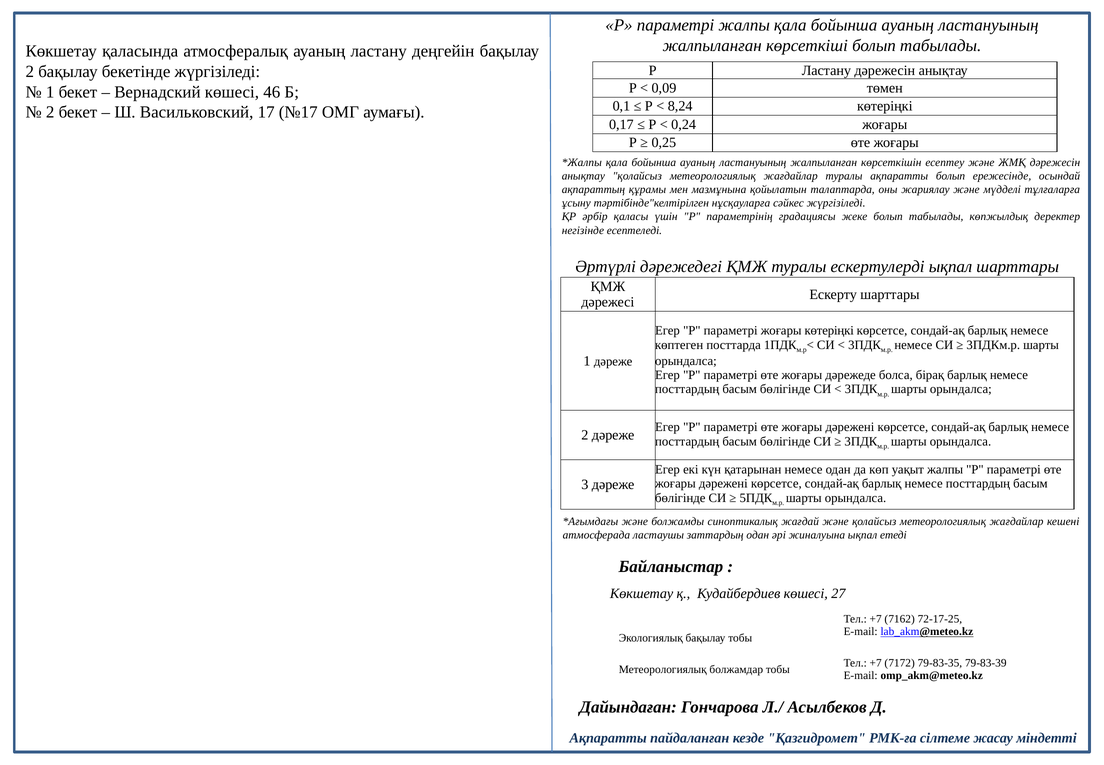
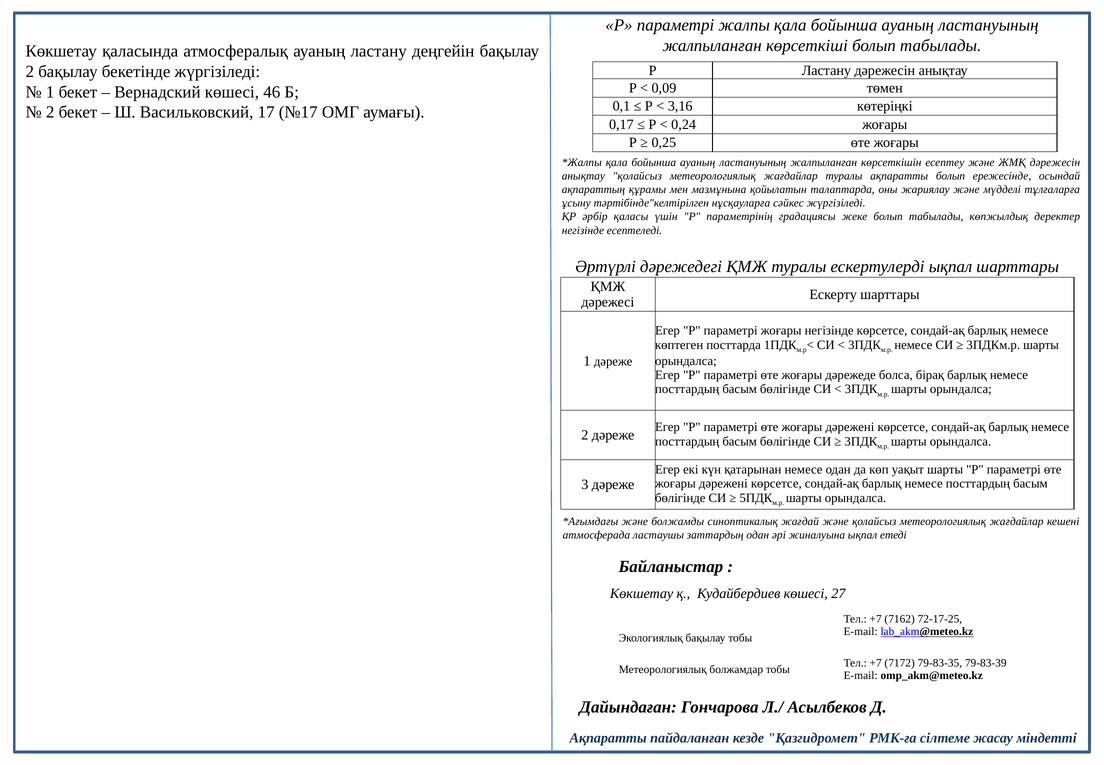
8,24: 8,24 -> 3,16 (680, 106)
жоғары көтеріңкі: көтеріңкі -> негізінде (829, 330)
уақыт жалпы: жалпы -> шарты (945, 469)
